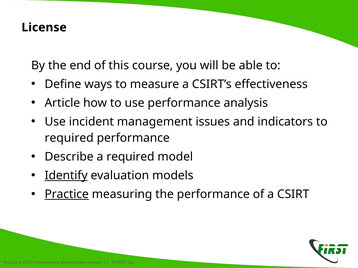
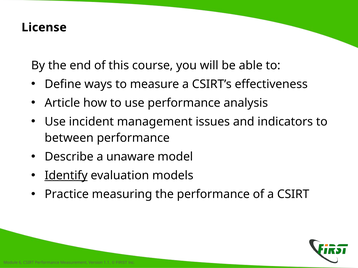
required: required -> between (69, 138)
a required: required -> unaware (130, 157)
Practice underline: present -> none (67, 195)
